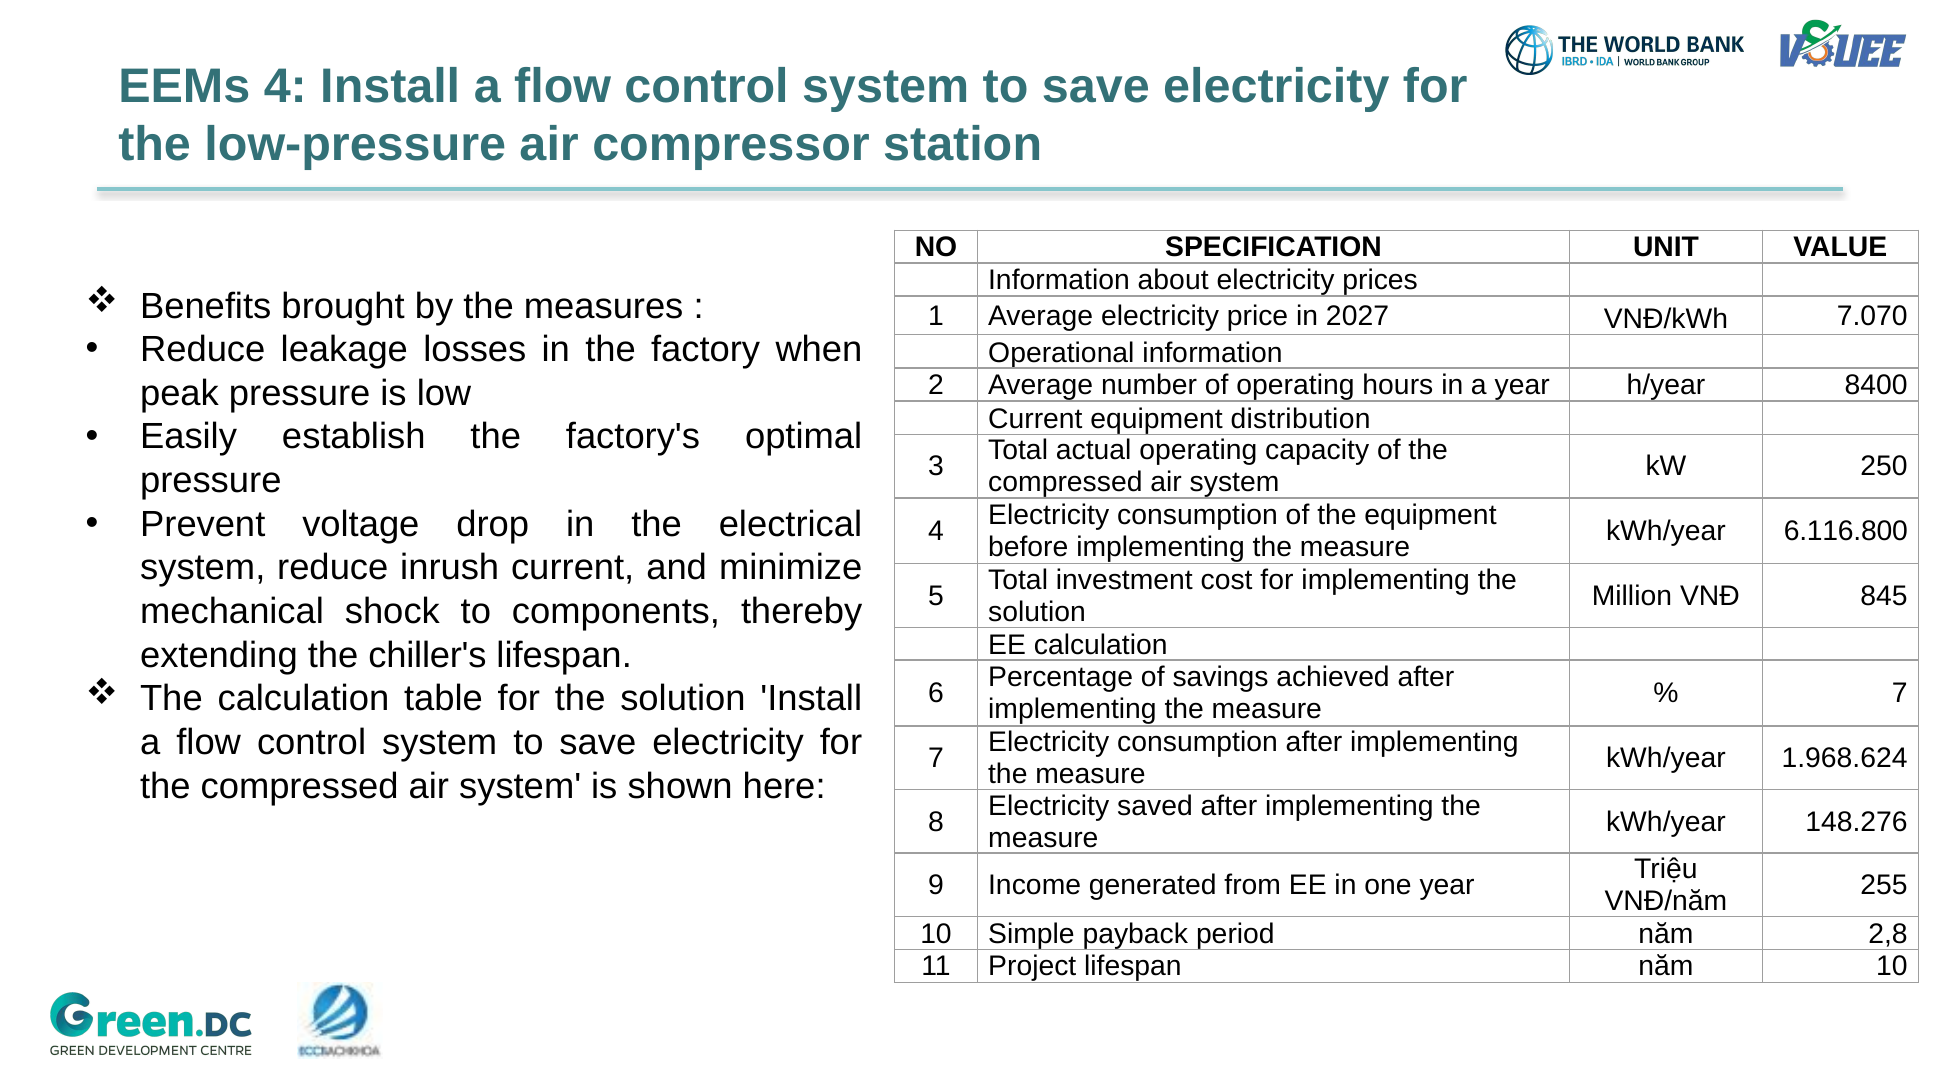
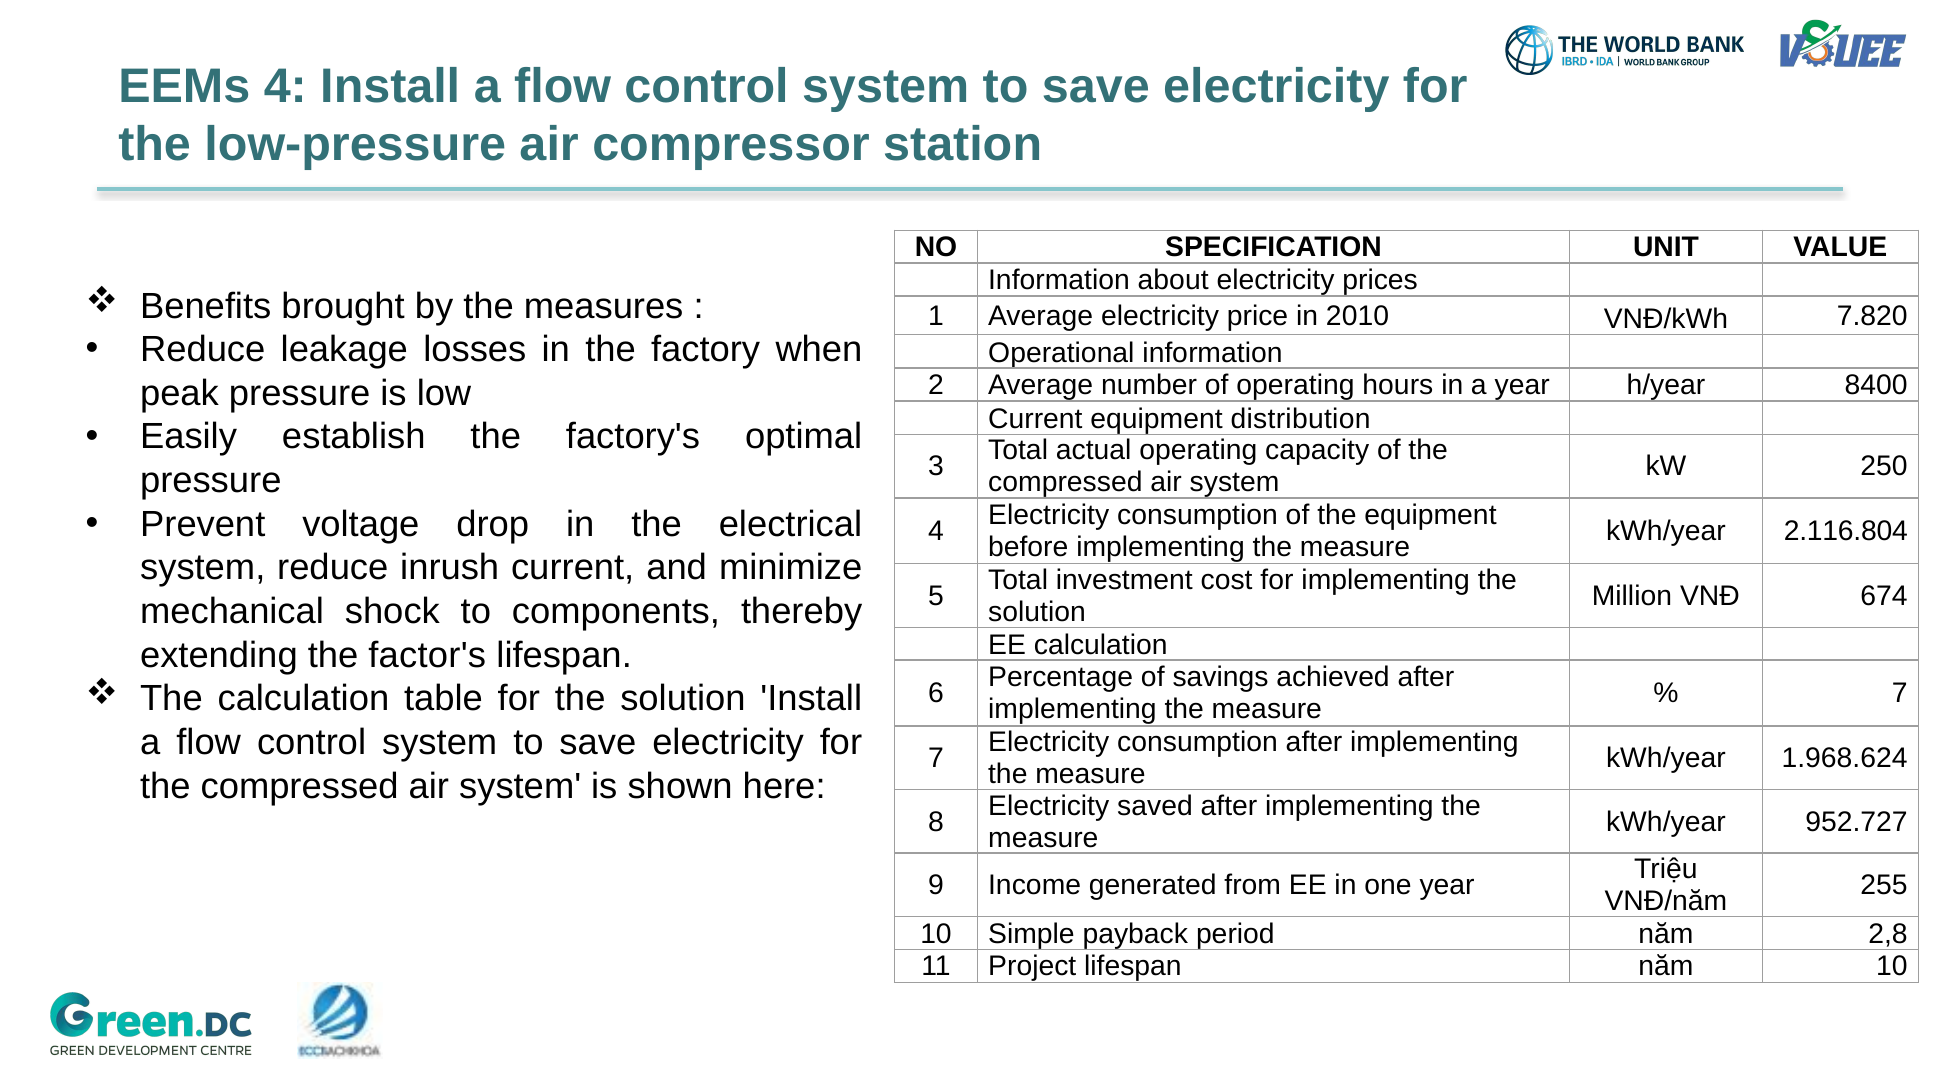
2027: 2027 -> 2010 (1358, 316)
7.070: 7.070 -> 7.820 (1872, 316)
6.116.800: 6.116.800 -> 2.116.804 (1846, 531)
845: 845 -> 674 (1884, 596)
chiller's: chiller's -> factor's (427, 655)
148.276: 148.276 -> 952.727 (1857, 822)
